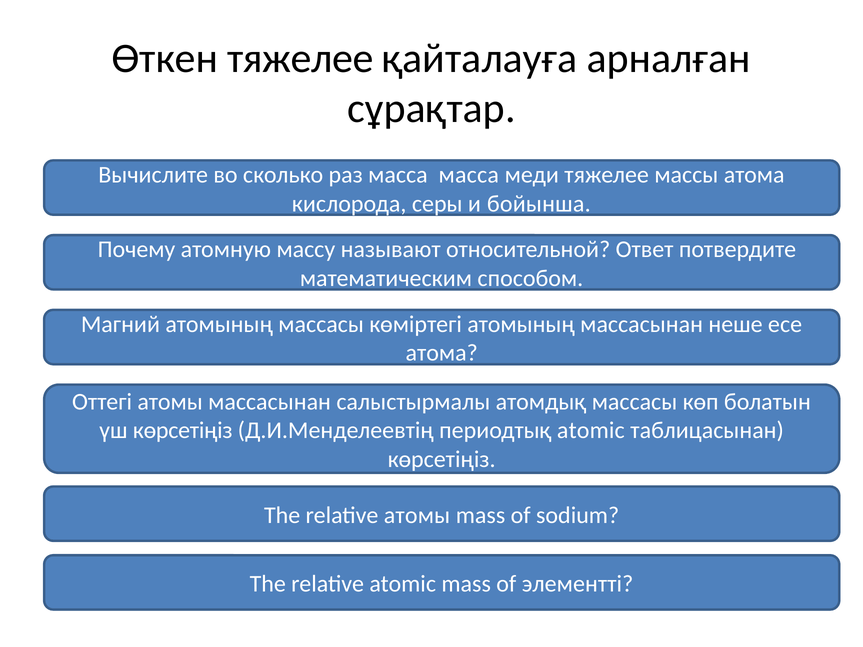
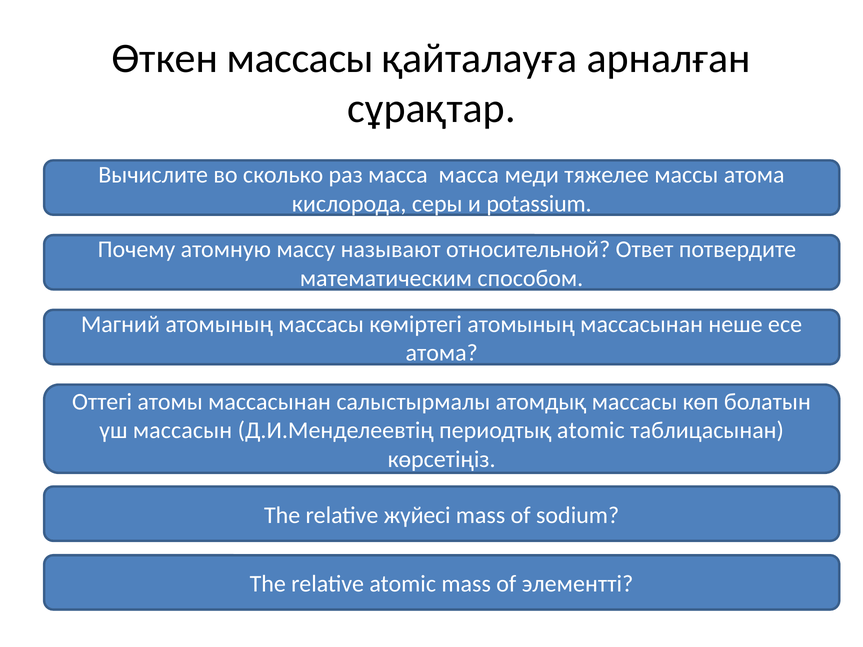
Өткен тяжелее: тяжелее -> массасы (300, 58)
бойынша: бойынша -> potassium (539, 204)
үш көрсетіңіз: көрсетіңіз -> массасын (183, 431)
relative атомы: атомы -> жүйесі (417, 516)
